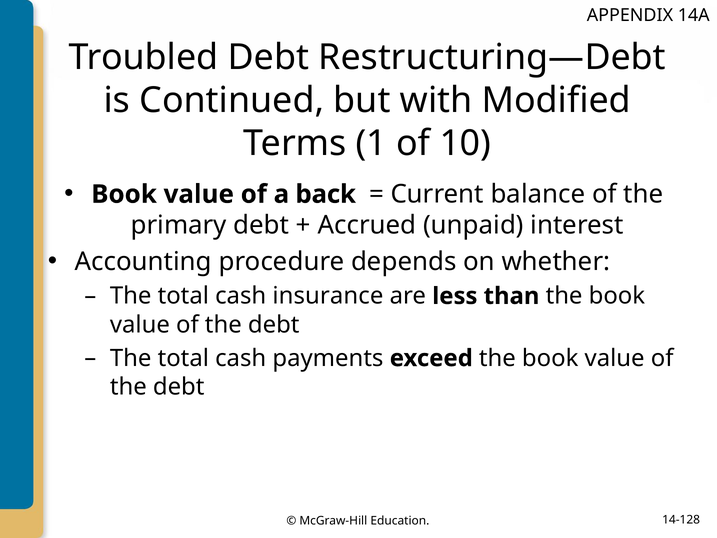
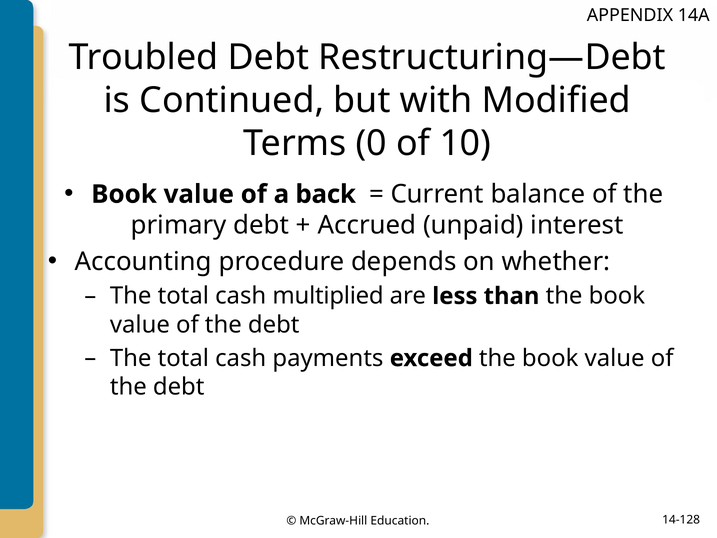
1: 1 -> 0 (371, 143)
insurance: insurance -> multiplied (328, 296)
